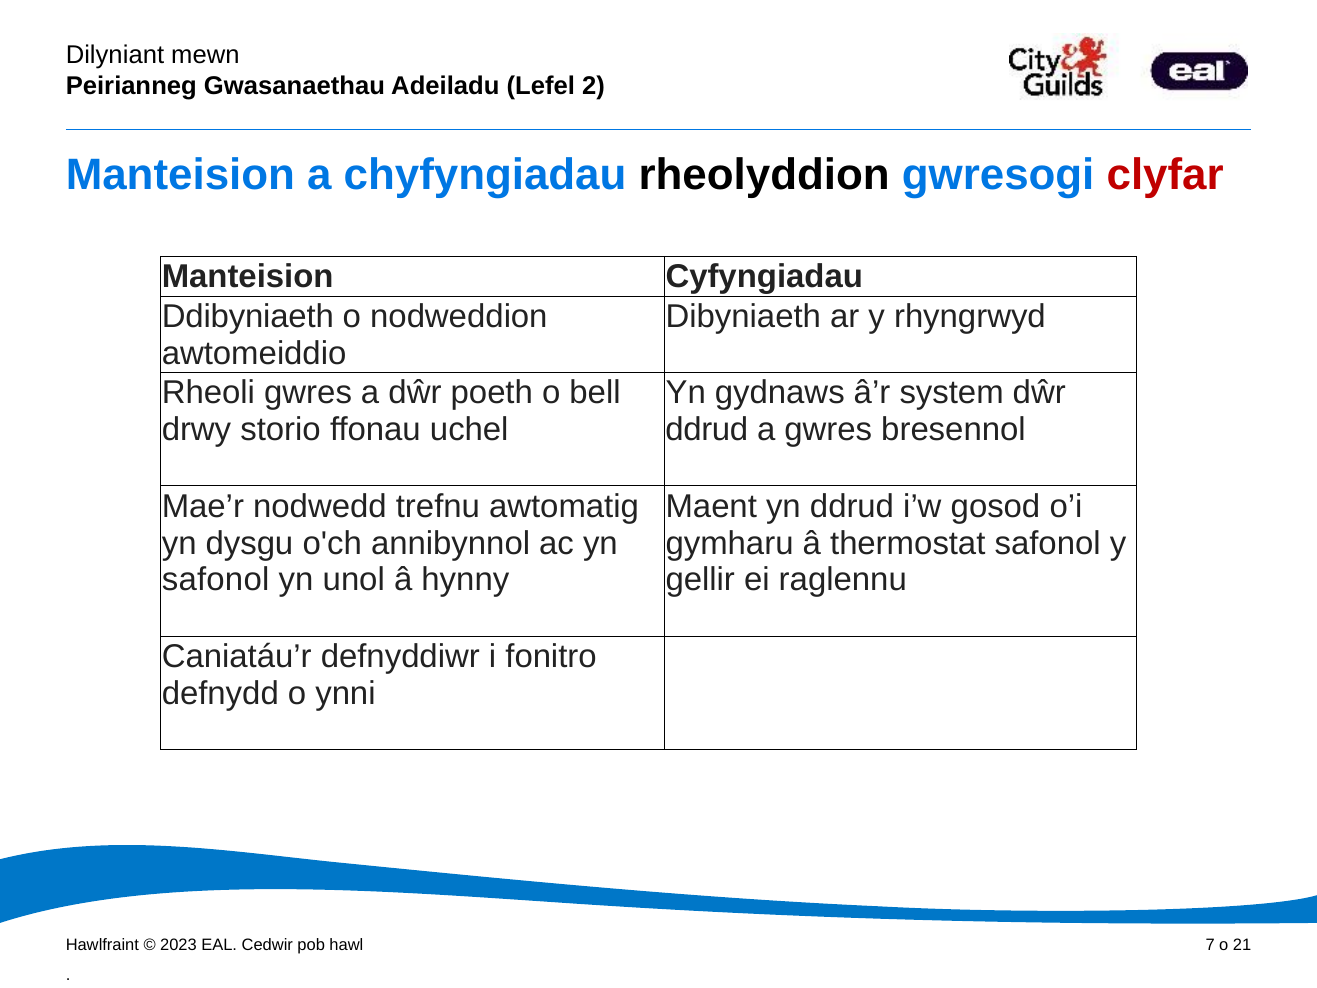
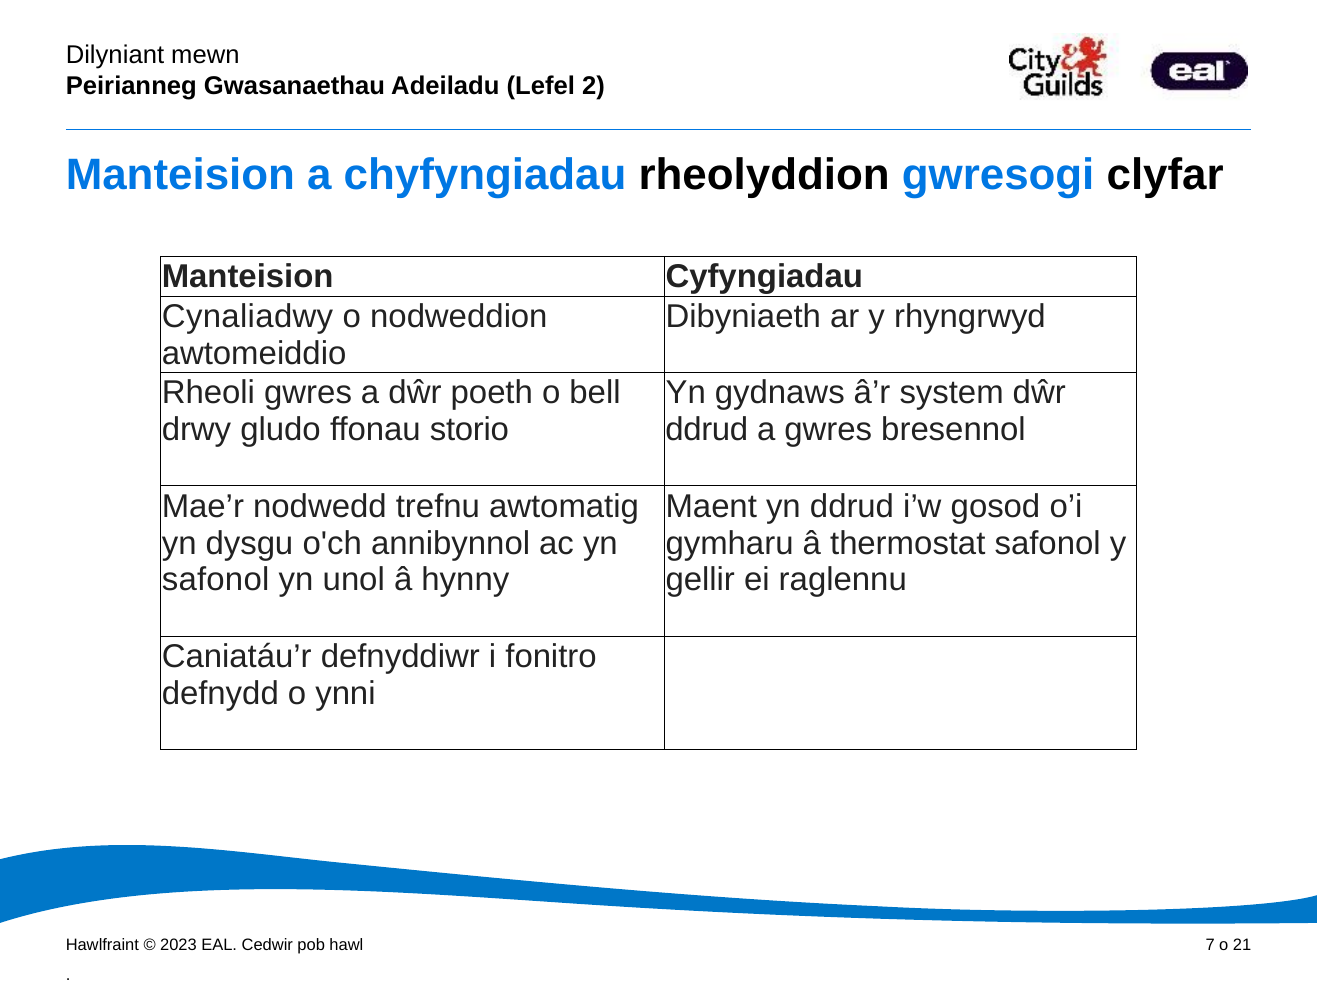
clyfar colour: red -> black (1165, 175)
Ddibyniaeth: Ddibyniaeth -> Cynaliadwy (248, 316)
storio: storio -> gludo (281, 430)
uchel: uchel -> storio (469, 430)
